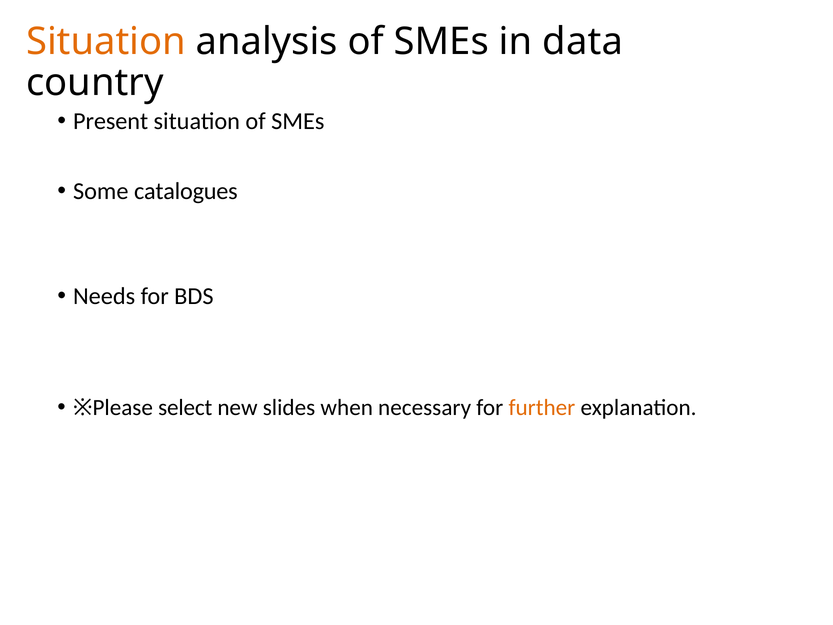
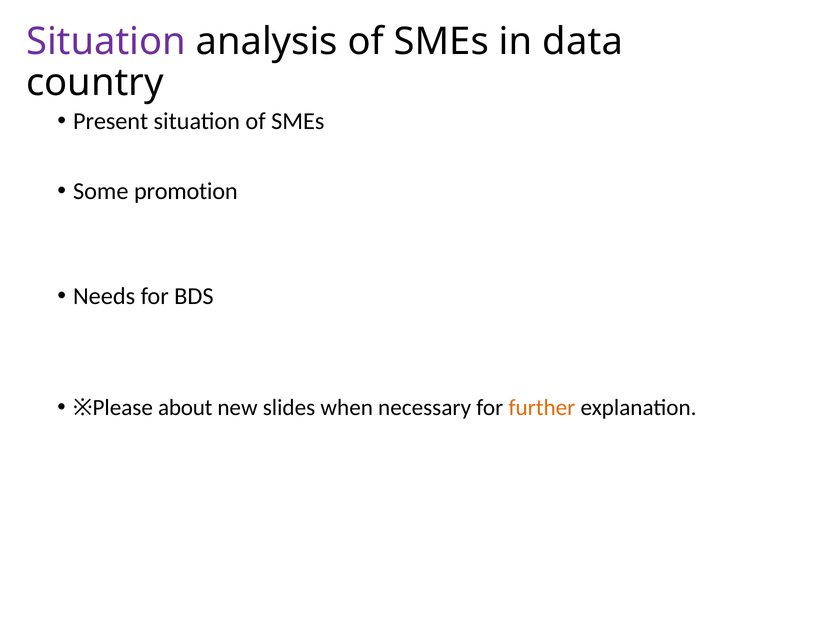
Situation colour: orange -> purple (106, 42)
catalogues: catalogues -> promotion (186, 191)
select: select -> about (185, 408)
